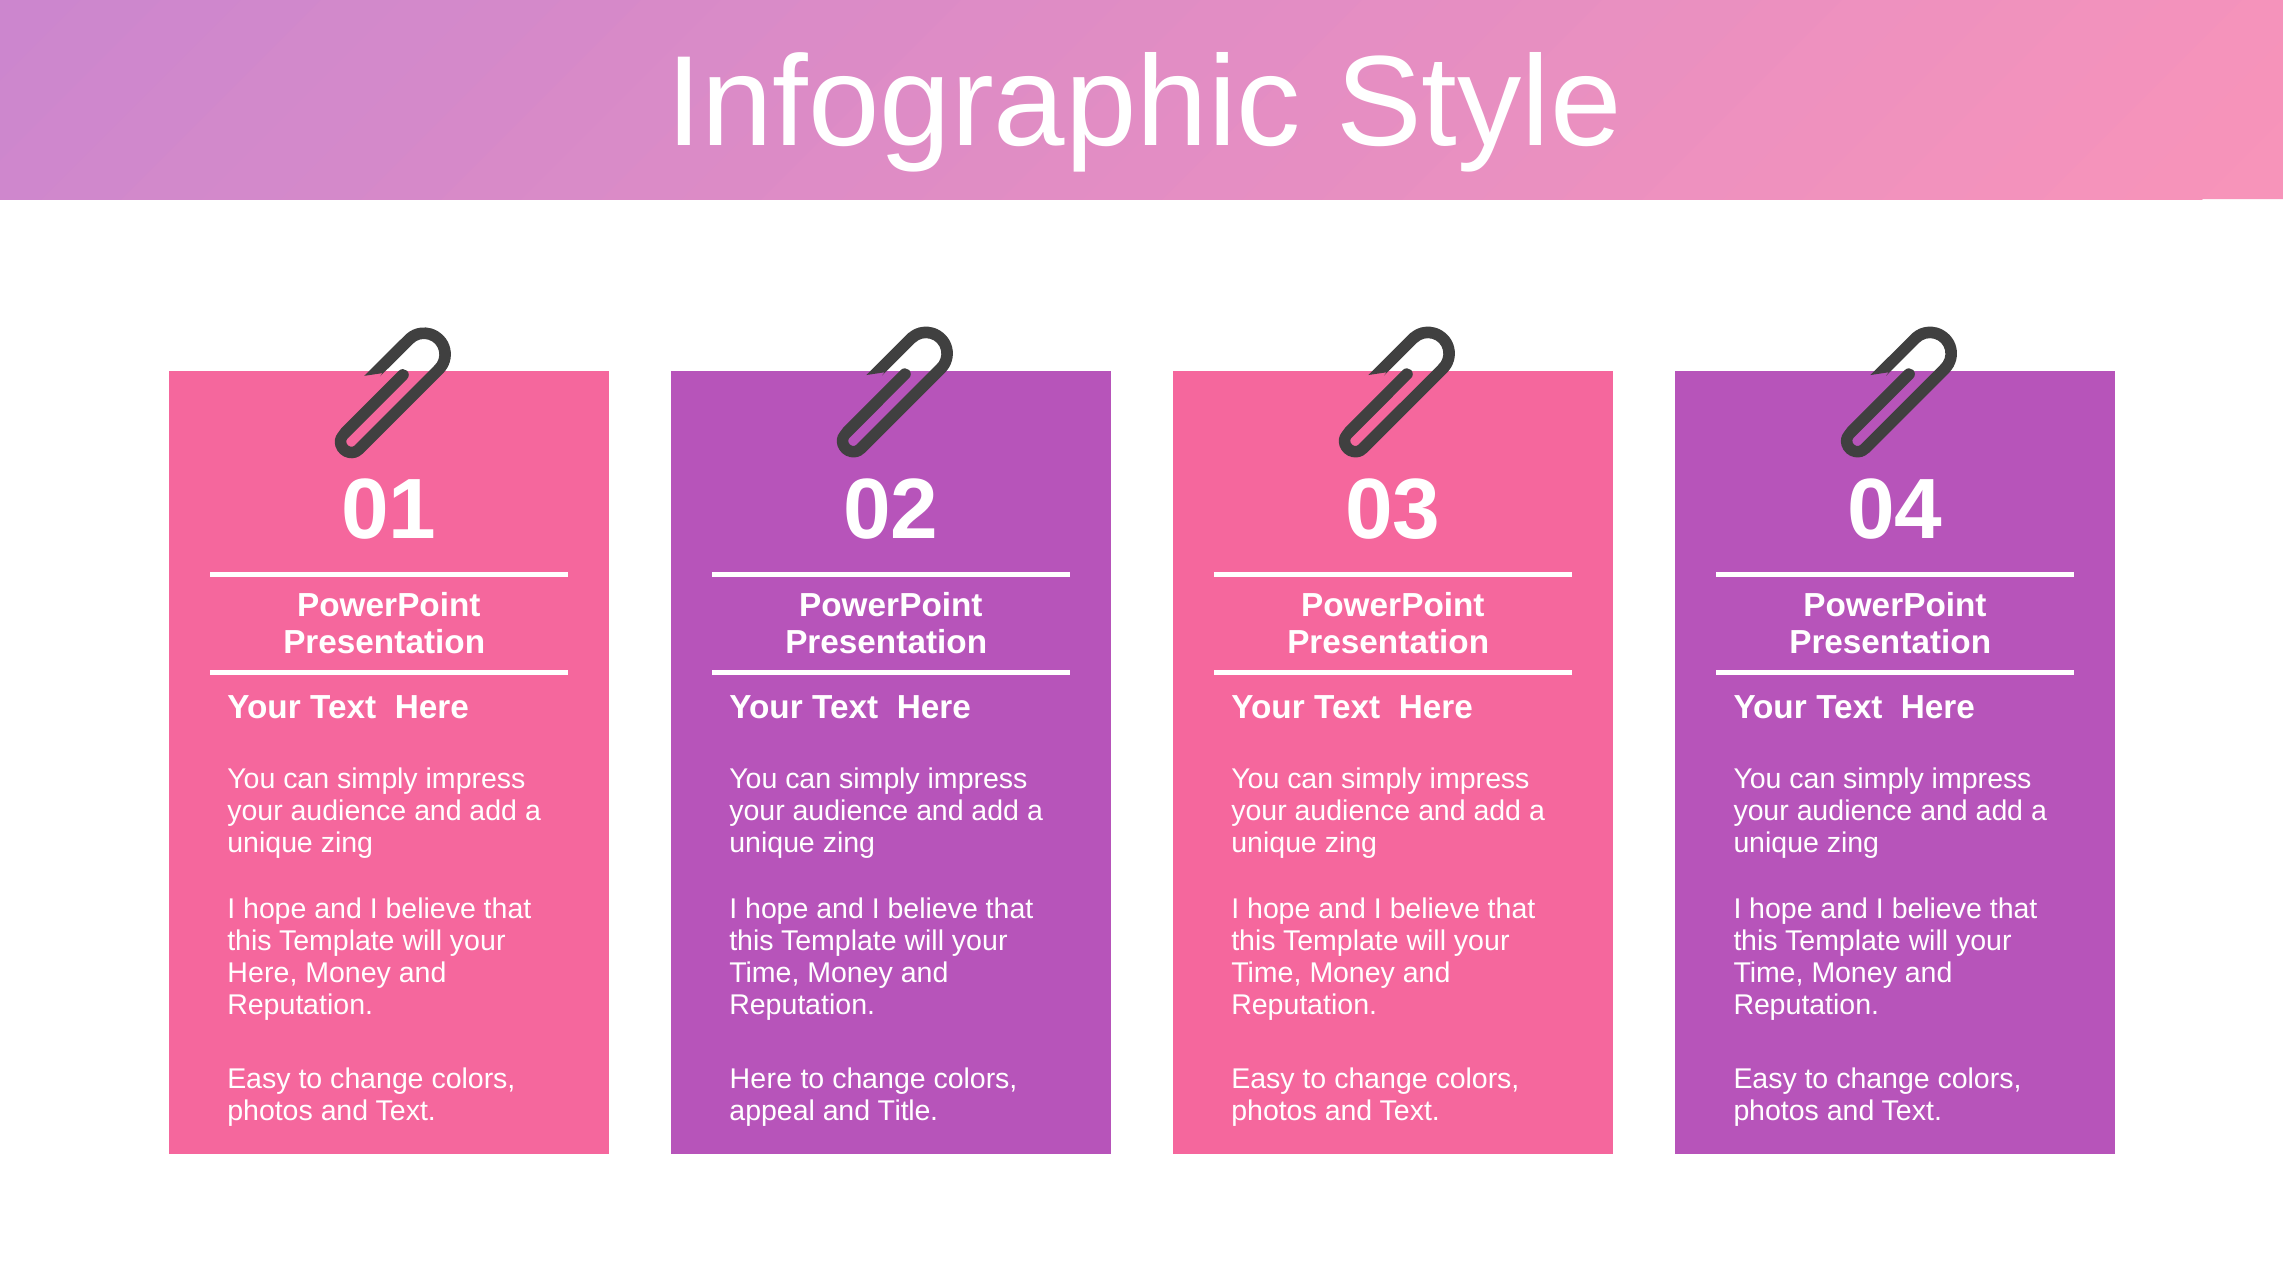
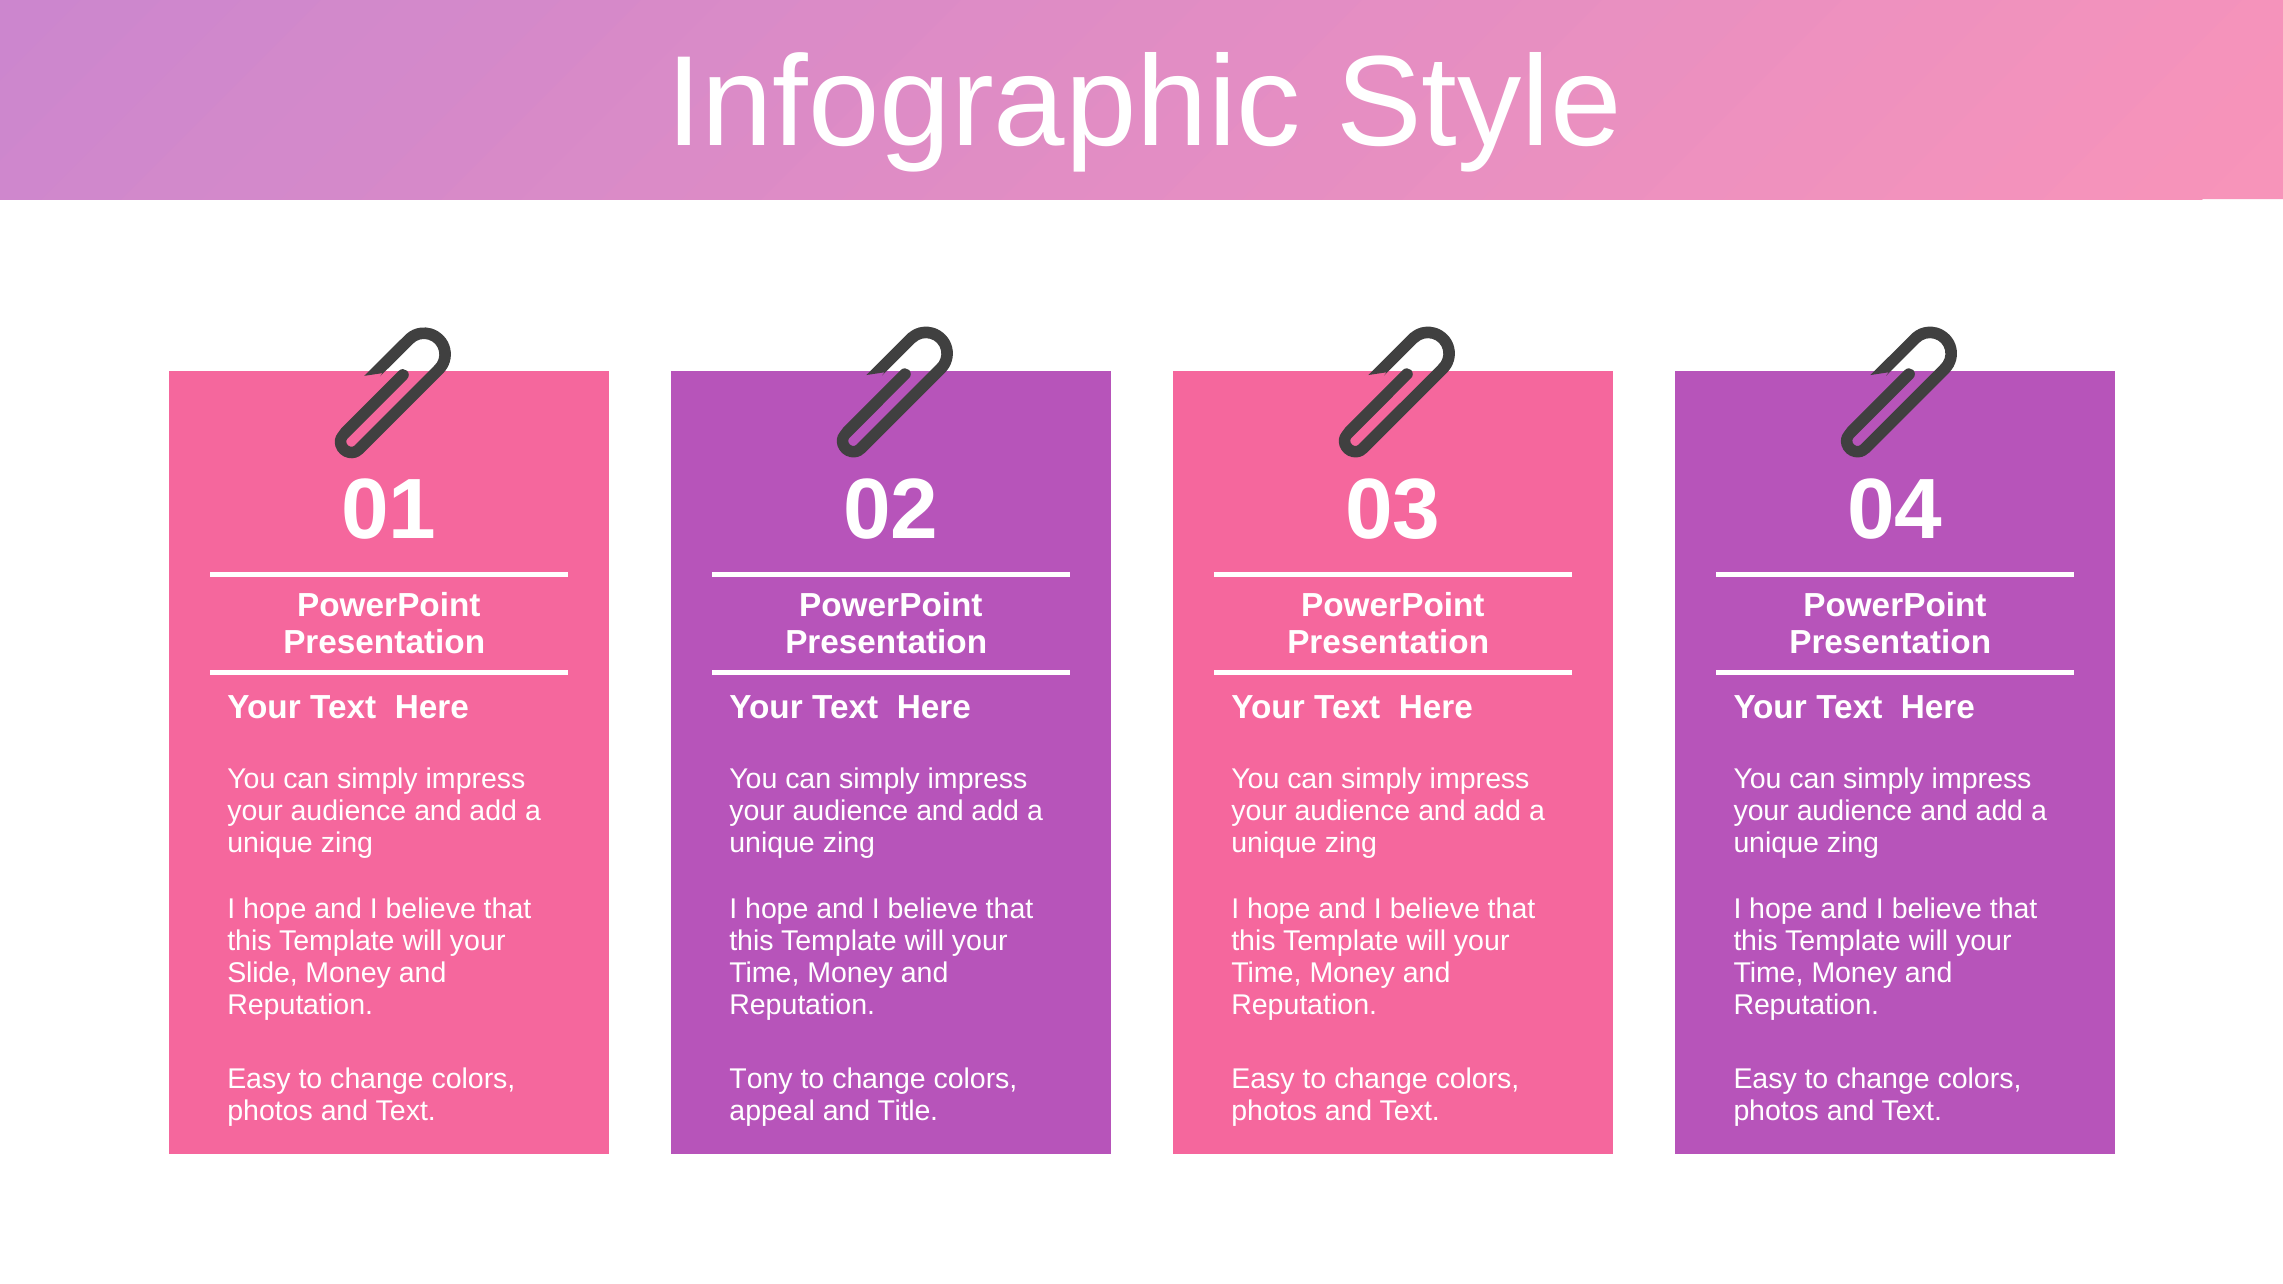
Here: Here -> Slide (263, 973)
Here: Here -> Tony (761, 1079)
